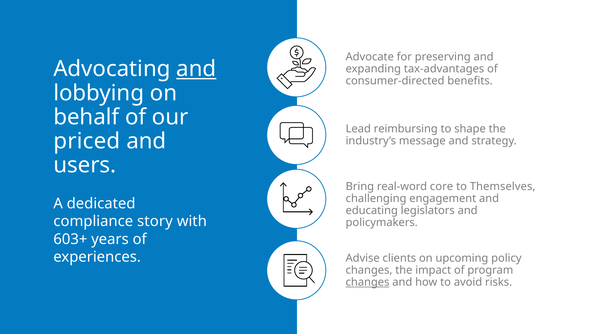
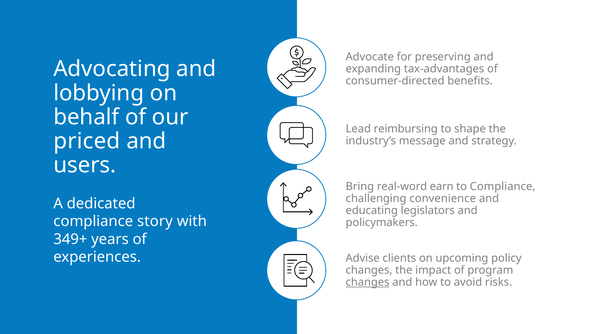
and underline: present -> none (196, 69)
core: core -> earn (442, 187)
to Themselves: Themselves -> Compliance (503, 187)
engagement: engagement -> convenience (443, 199)
603+: 603+ -> 349+ (70, 239)
